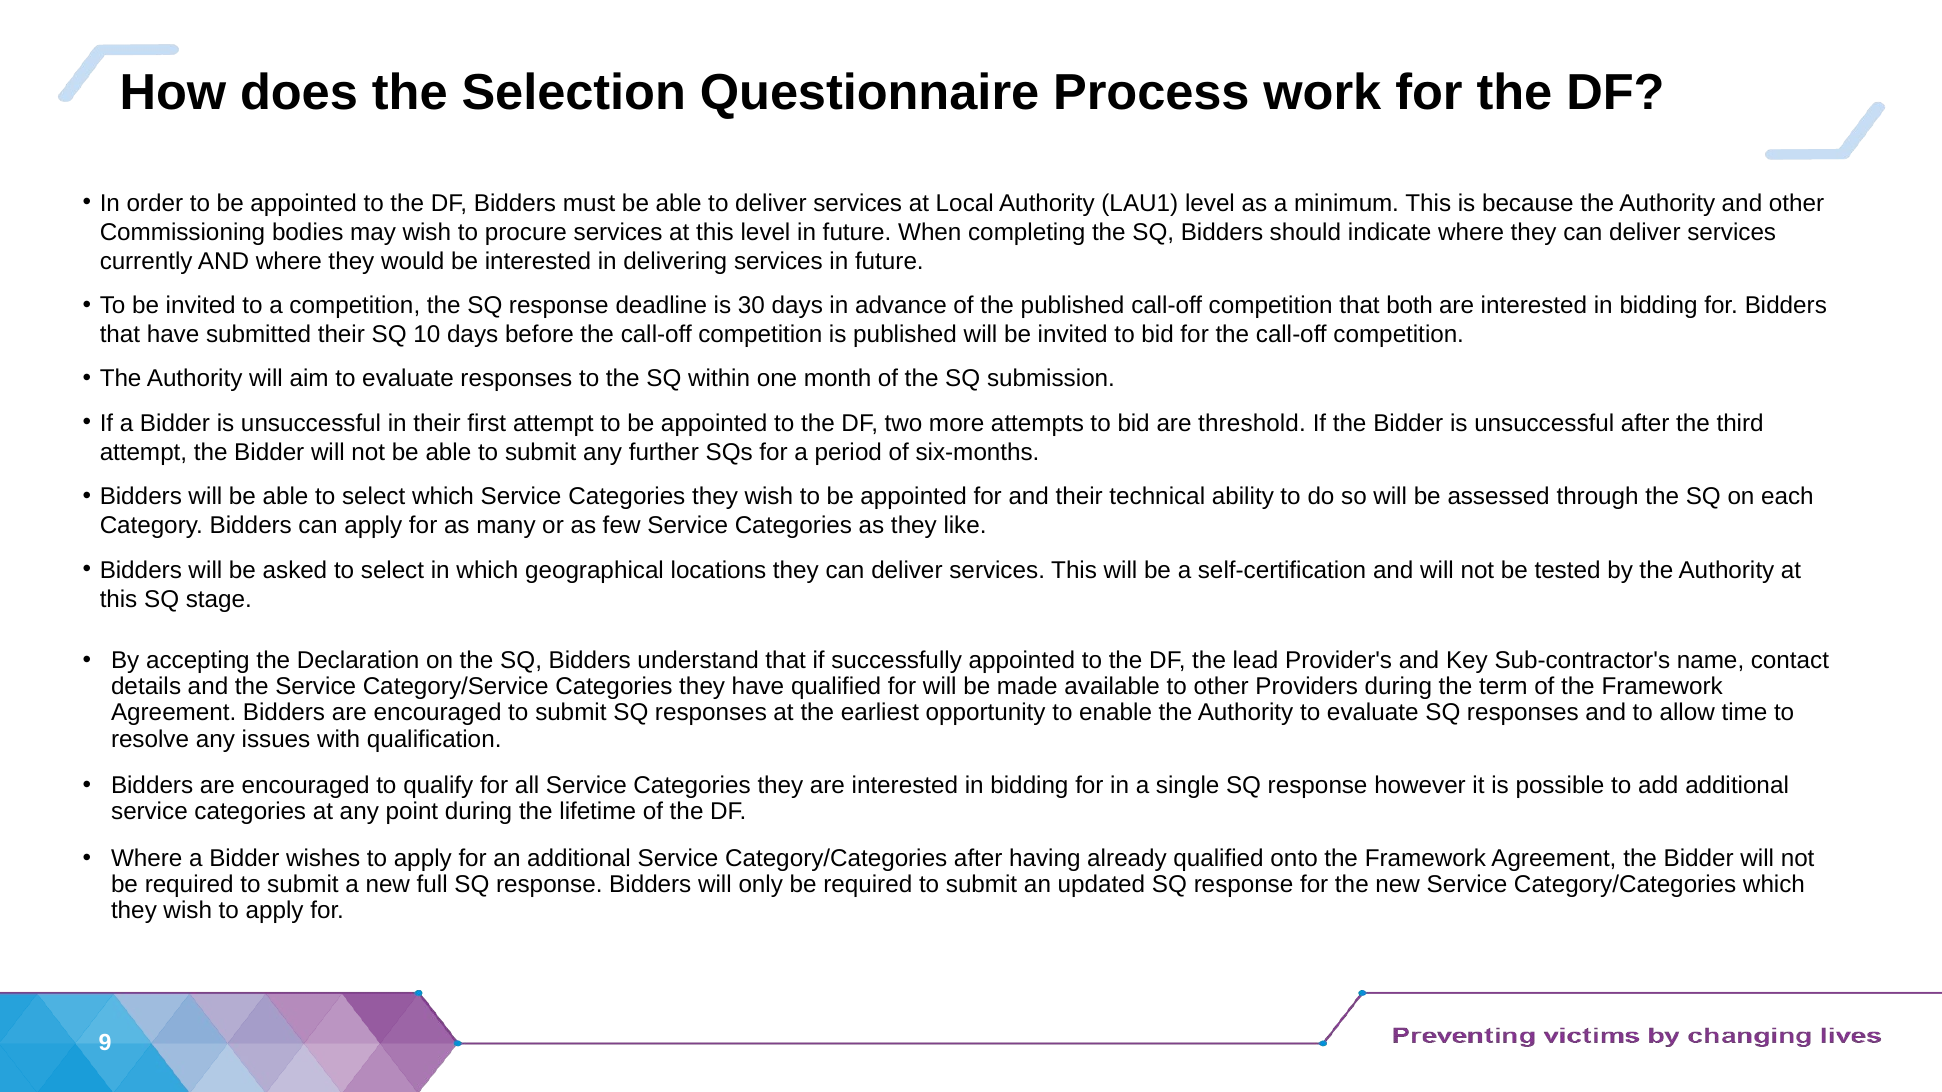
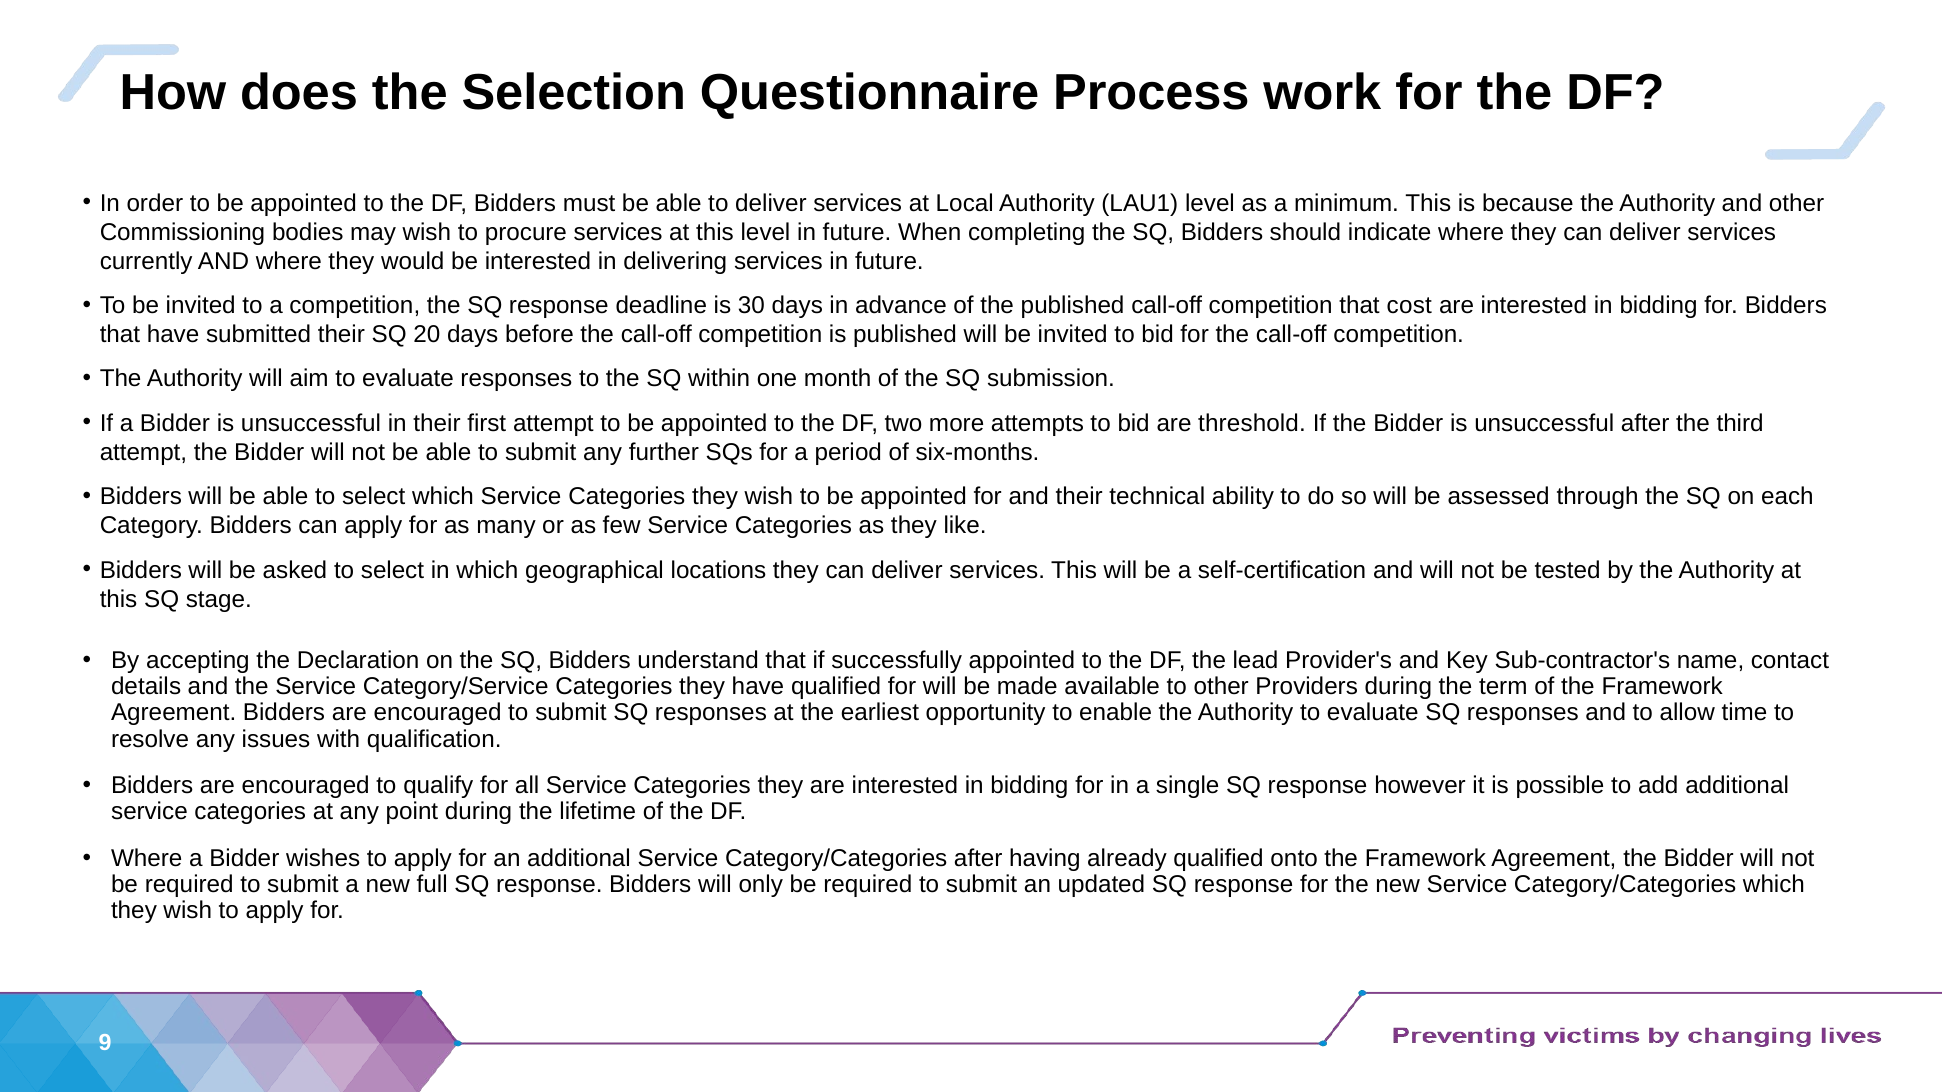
both: both -> cost (1409, 306)
10: 10 -> 20 (427, 335)
